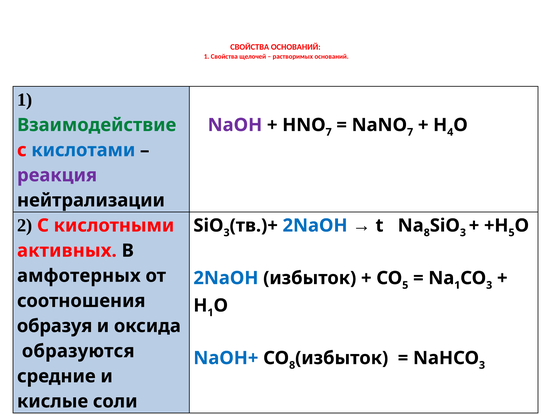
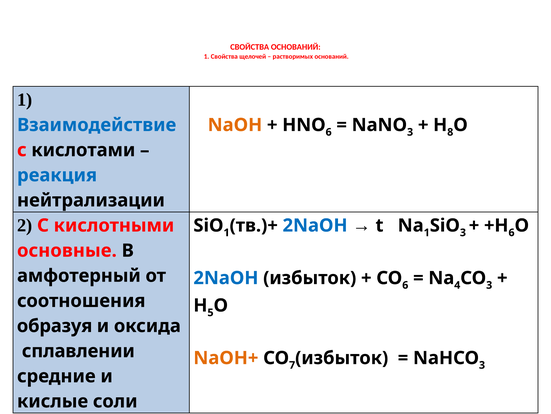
Взаимодействие colour: green -> blue (97, 125)
NaOH colour: purple -> orange (235, 125)
7: 7 -> 6 (329, 132)
7: 7 -> 3 (410, 132)
4: 4 -> 8 (450, 132)
кислотами colour: blue -> black (83, 150)
реакция colour: purple -> blue (57, 175)
3: 3 -> 1 (227, 232)
8: 8 -> 1 (427, 232)
5: 5 -> 6 (512, 232)
активных: активных -> основные (67, 250)
амфотерных: амфотерных -> амфотерный (79, 275)
5: 5 -> 6 (405, 285)
1: 1 -> 4 (457, 285)
1: 1 -> 5 (210, 312)
образуются: образуются -> сплавлении (78, 350)
NaOH+ colour: blue -> orange (226, 357)
8: 8 -> 7 (292, 365)
